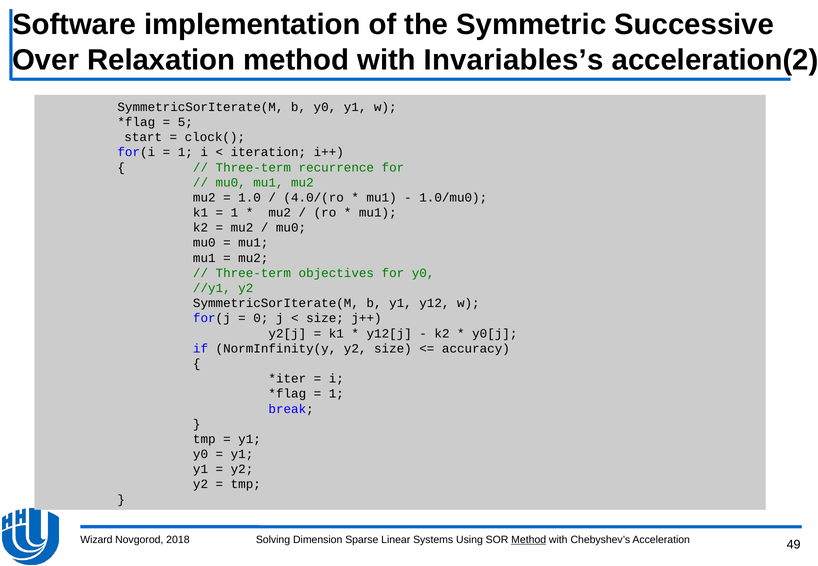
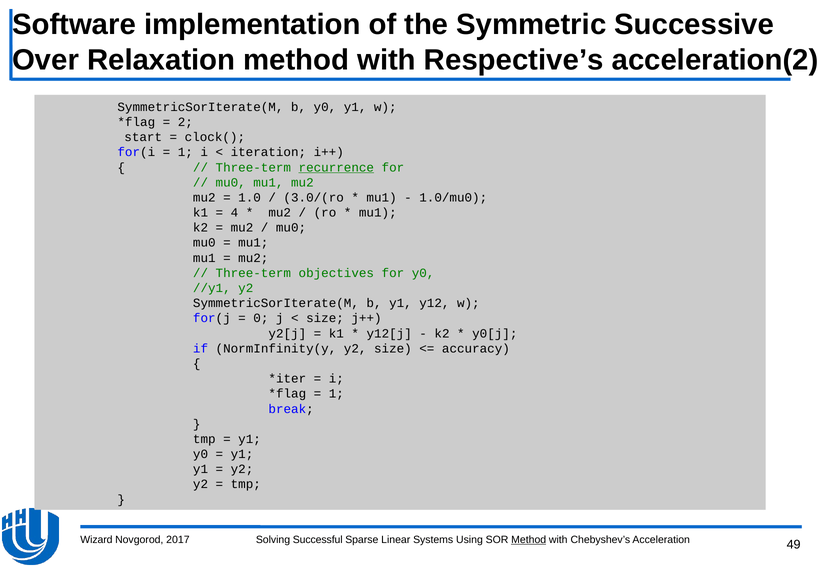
Invariables’s: Invariables’s -> Respective’s (514, 60)
5: 5 -> 2 (185, 122)
recurrence underline: none -> present (336, 167)
4.0/(ro: 4.0/(ro -> 3.0/(ro (314, 198)
1: 1 -> 4 (234, 213)
2018: 2018 -> 2017 (178, 540)
Dimension: Dimension -> Successful (318, 540)
